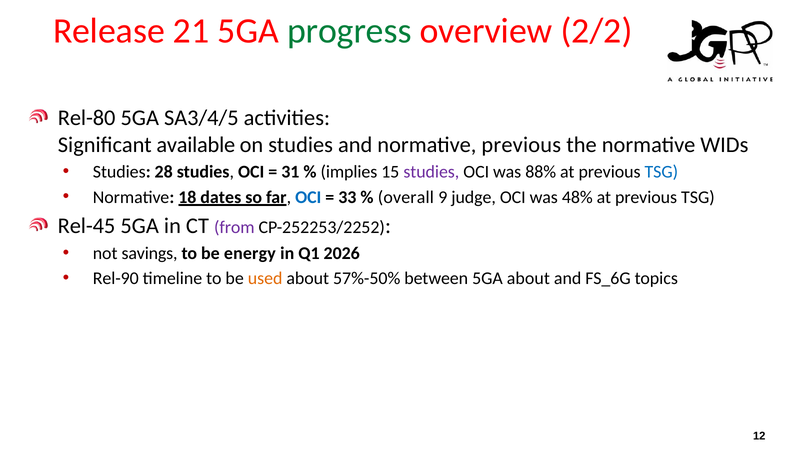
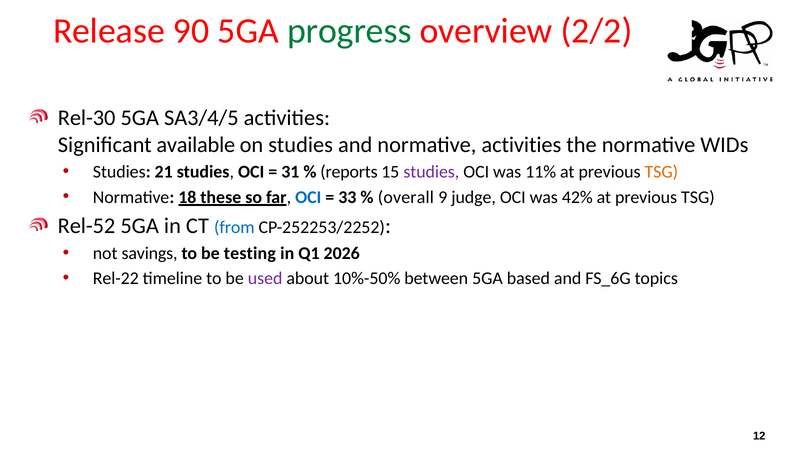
21: 21 -> 90 (191, 31)
Rel-80: Rel-80 -> Rel-30 (87, 118)
normative previous: previous -> activities (521, 145)
28: 28 -> 21 (164, 172)
implies: implies -> reports (349, 172)
88%: 88% -> 11% (541, 172)
TSG colour: blue -> orange (661, 172)
dates: dates -> these (221, 197)
48%: 48% -> 42% (577, 197)
Rel-45: Rel-45 -> Rel-52 (87, 226)
from colour: purple -> blue (234, 228)
energy: energy -> testing (250, 254)
Rel-90: Rel-90 -> Rel-22 (116, 279)
used colour: orange -> purple (265, 279)
57%-50%: 57%-50% -> 10%-50% (367, 279)
5GA about: about -> based (528, 279)
